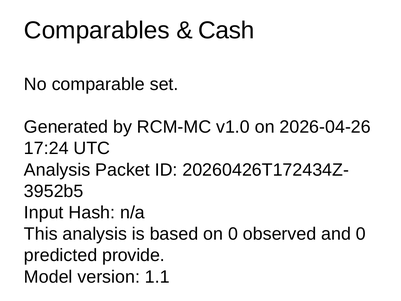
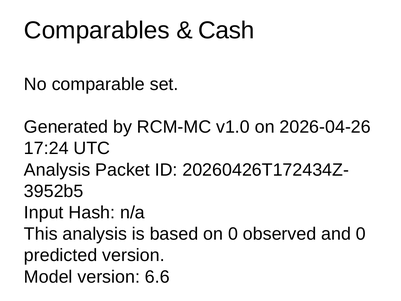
predicted provide: provide -> version (133, 255)
1.1: 1.1 -> 6.6 (157, 277)
